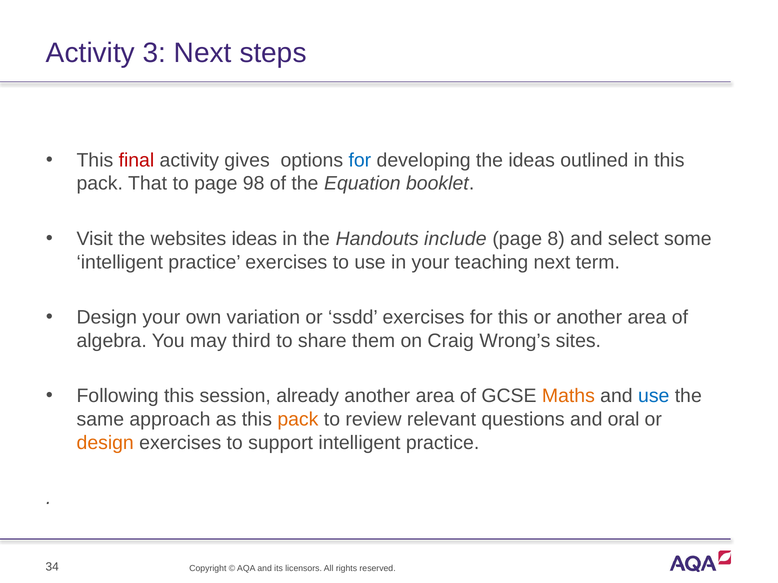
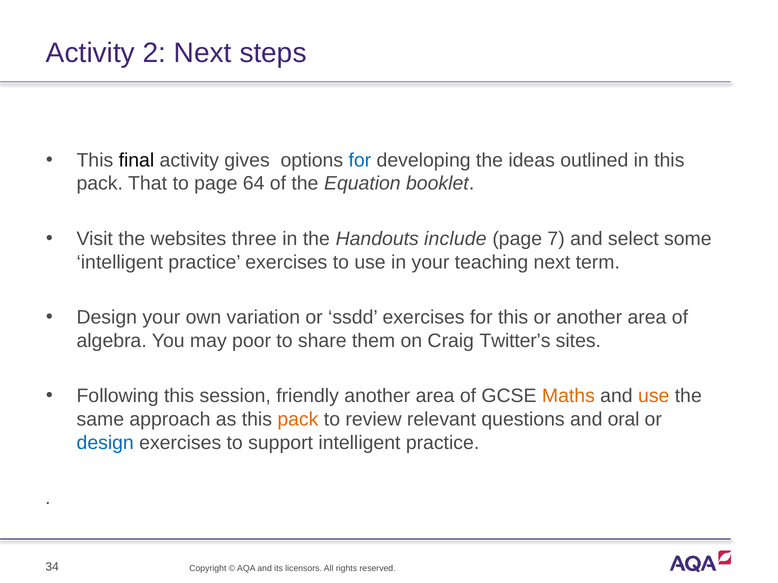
3: 3 -> 2 (154, 53)
final colour: red -> black (136, 160)
98: 98 -> 64 (254, 184)
websites ideas: ideas -> three (254, 239)
8: 8 -> 7 (556, 239)
third: third -> poor (252, 341)
Wrong’s: Wrong’s -> Twitter’s (515, 341)
already: already -> friendly (308, 396)
use colour: blue -> orange (654, 396)
design colour: orange -> blue (105, 443)
